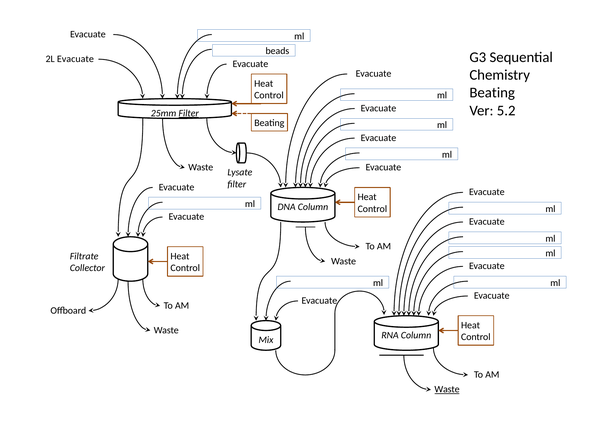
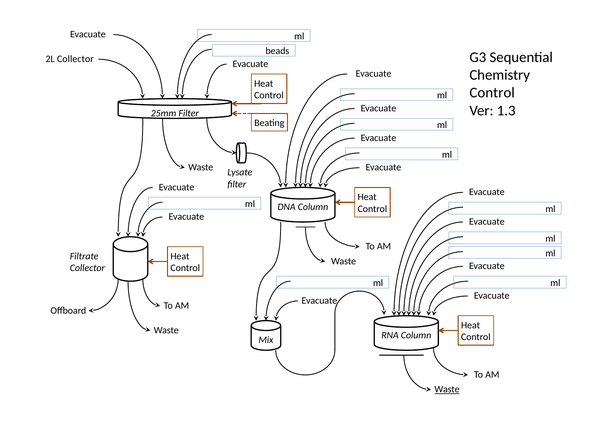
2L Evacuate: Evacuate -> Collector (75, 59)
Beating: Beating -> Control (492, 93)
5.2: 5.2 -> 1.3 (506, 110)
Filter underline: present -> none (189, 113)
